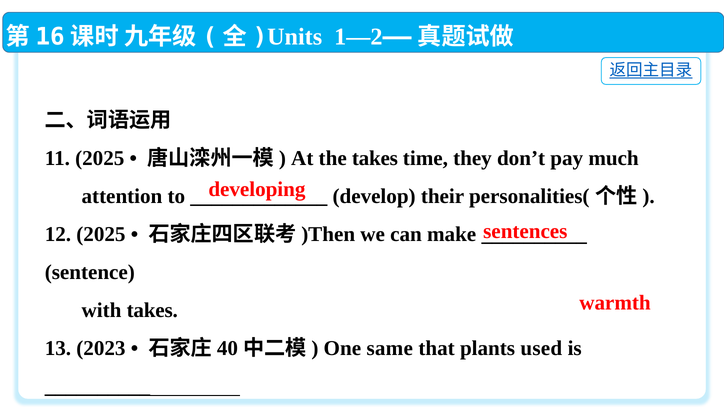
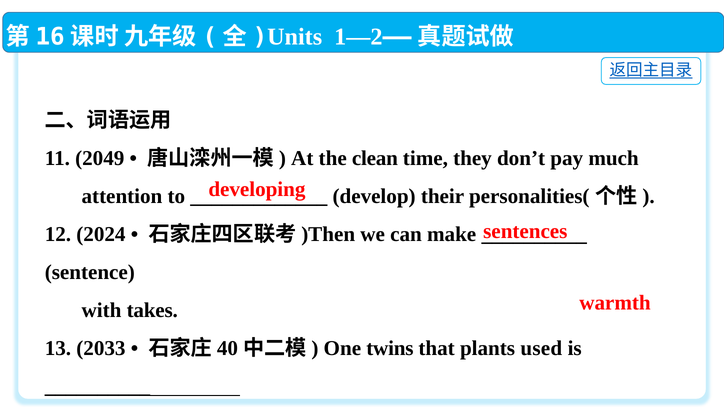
11 2025: 2025 -> 2049 (100, 158)
the takes: takes -> clean (375, 158)
12 2025: 2025 -> 2024 (101, 234)
2023: 2023 -> 2033 (101, 348)
same: same -> twins (390, 348)
